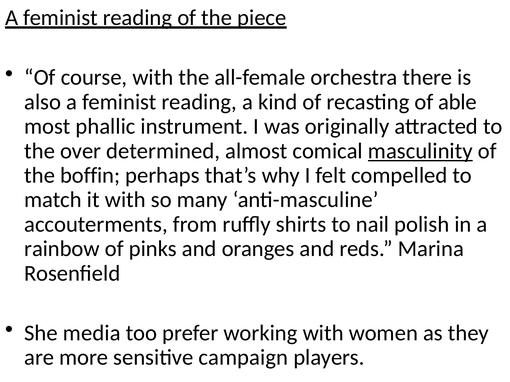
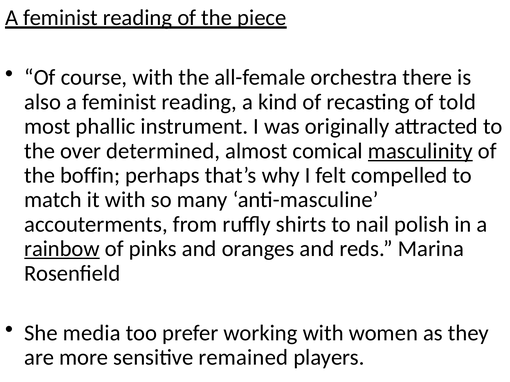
able: able -> told (457, 102)
rainbow underline: none -> present (62, 249)
campaign: campaign -> remained (243, 358)
